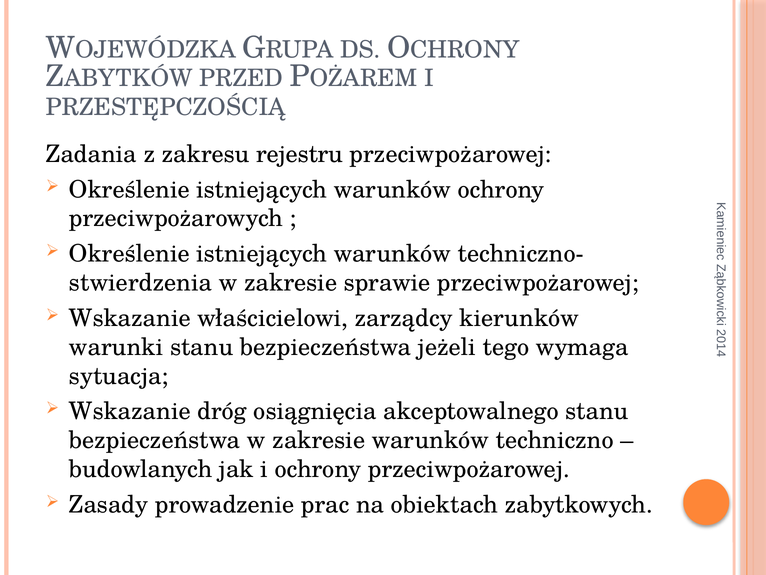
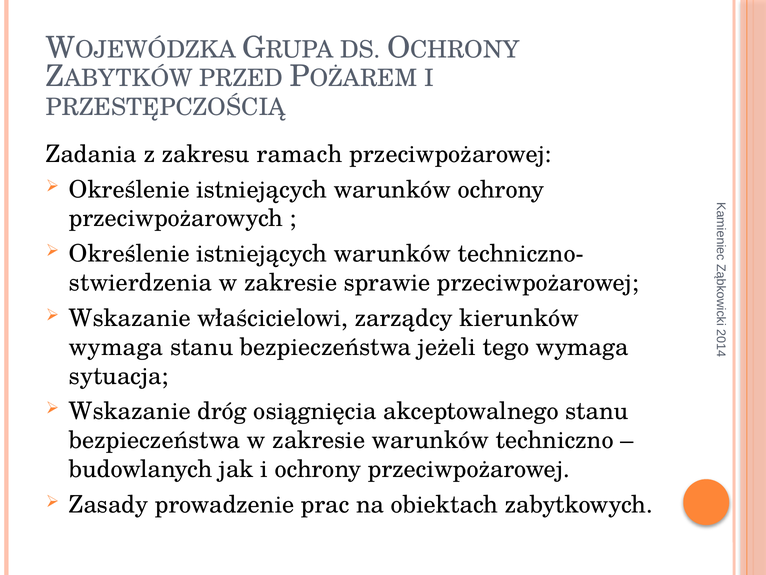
rejestru: rejestru -> ramach (299, 154)
warunki: warunki -> wymaga (116, 347)
